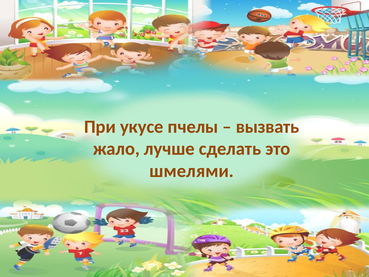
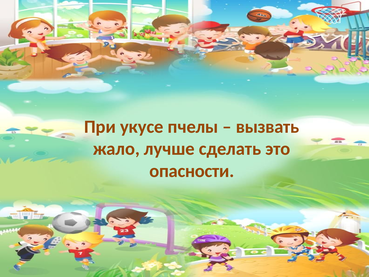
шмелями: шмелями -> опасности (192, 171)
